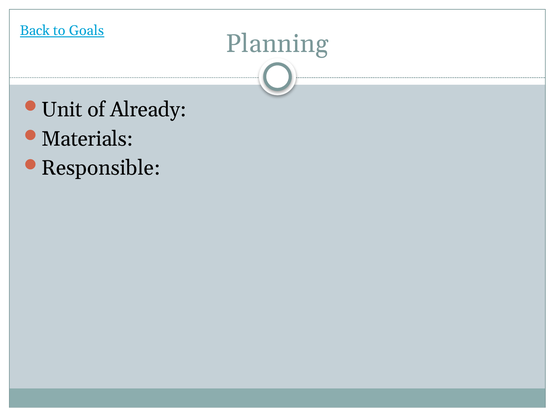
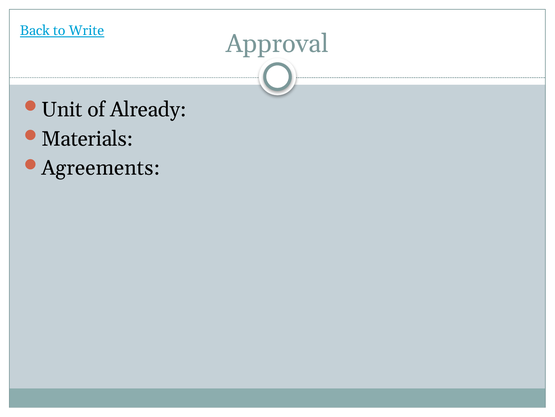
Goals: Goals -> Write (86, 31)
Planning: Planning -> Approval (277, 44)
Responsible: Responsible -> Agreements (101, 168)
